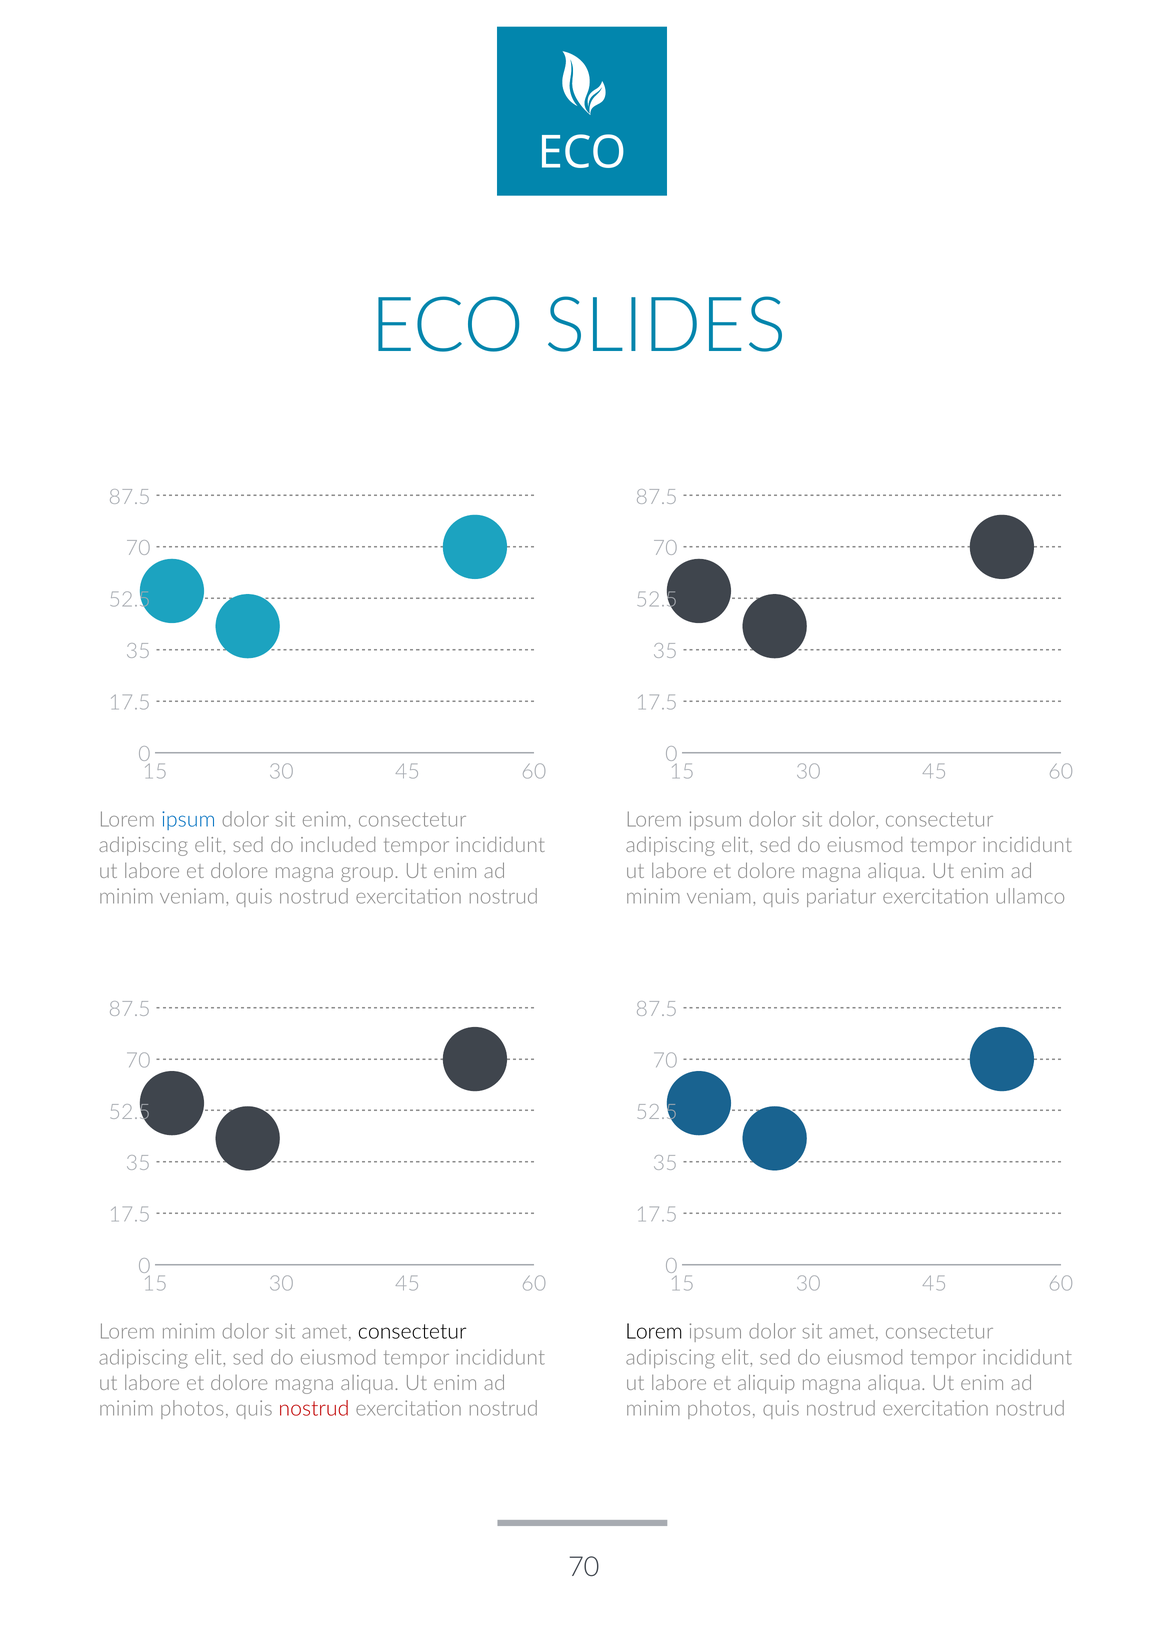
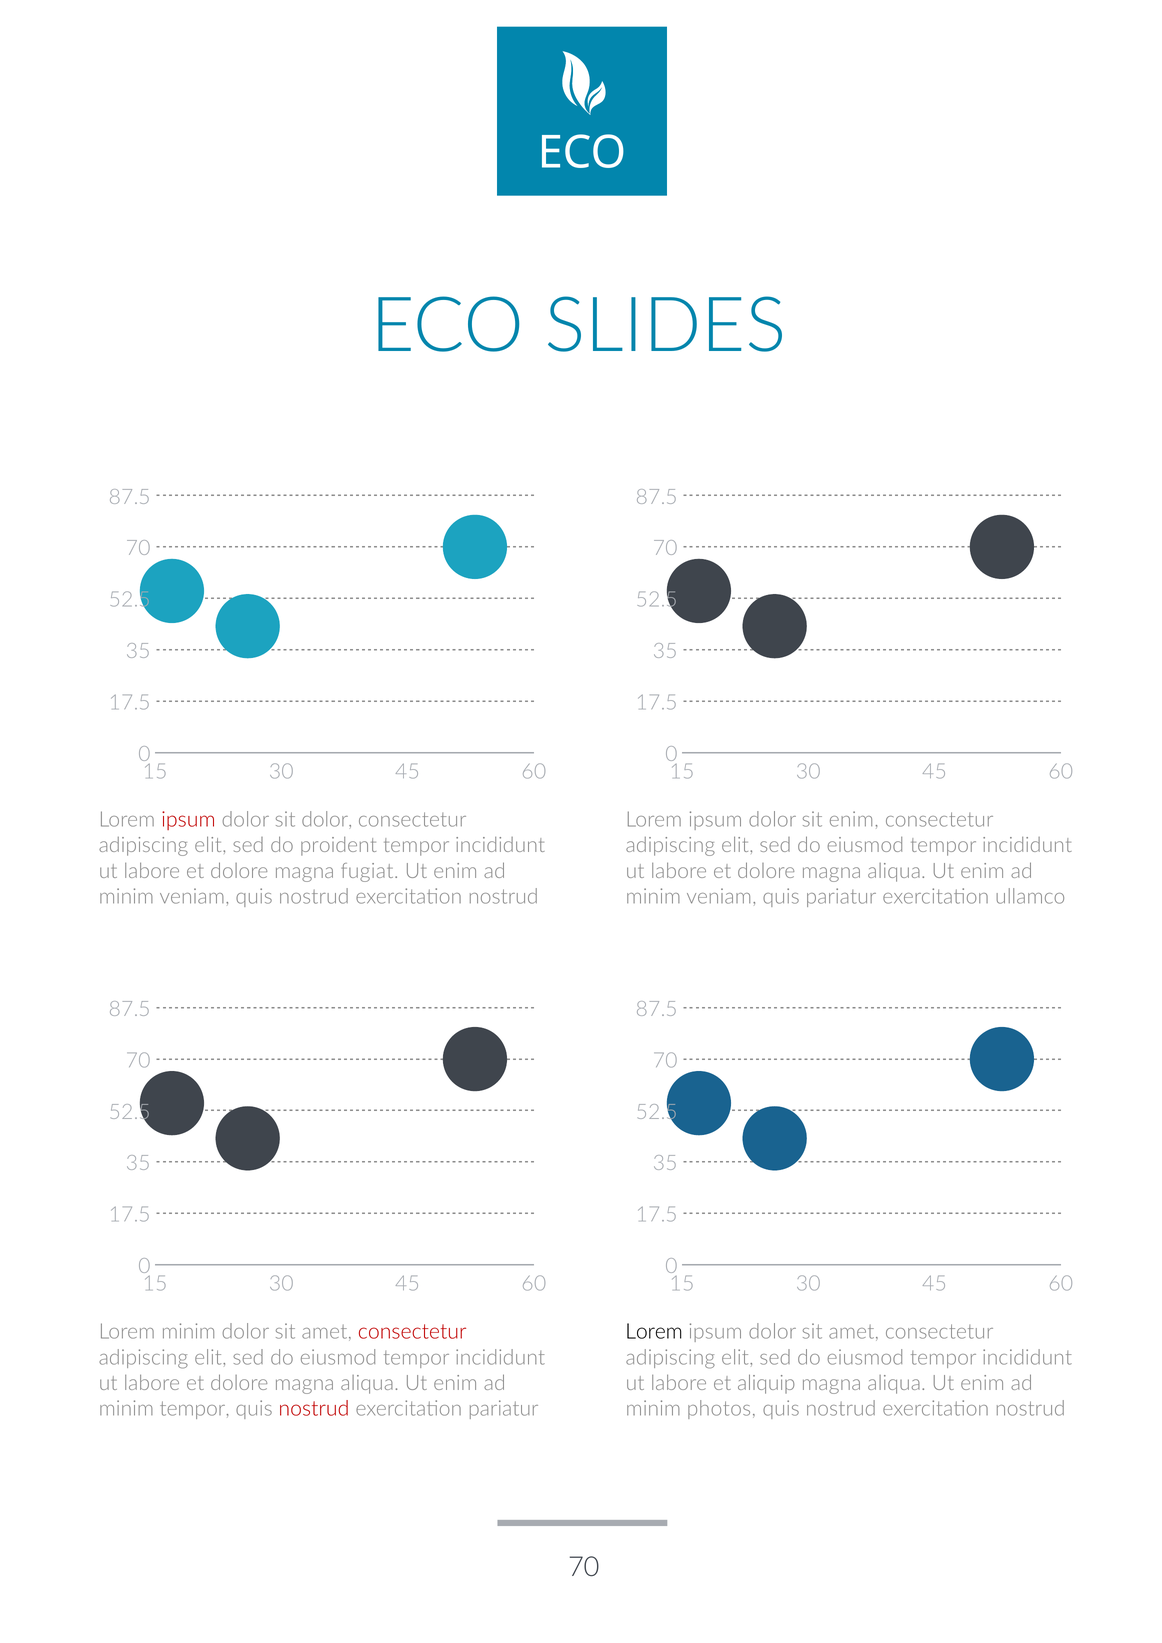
ipsum colour: blue -> red (188, 820)
sit enim: enim -> dolor (327, 820)
sit dolor: dolor -> enim (854, 820)
included: included -> proident (338, 845)
group: group -> fugiat (370, 871)
consectetur colour: black -> red (412, 1332)
photos: photos -> tempor (195, 1408)
nostrud: nostrud -> pariatur (503, 1408)
